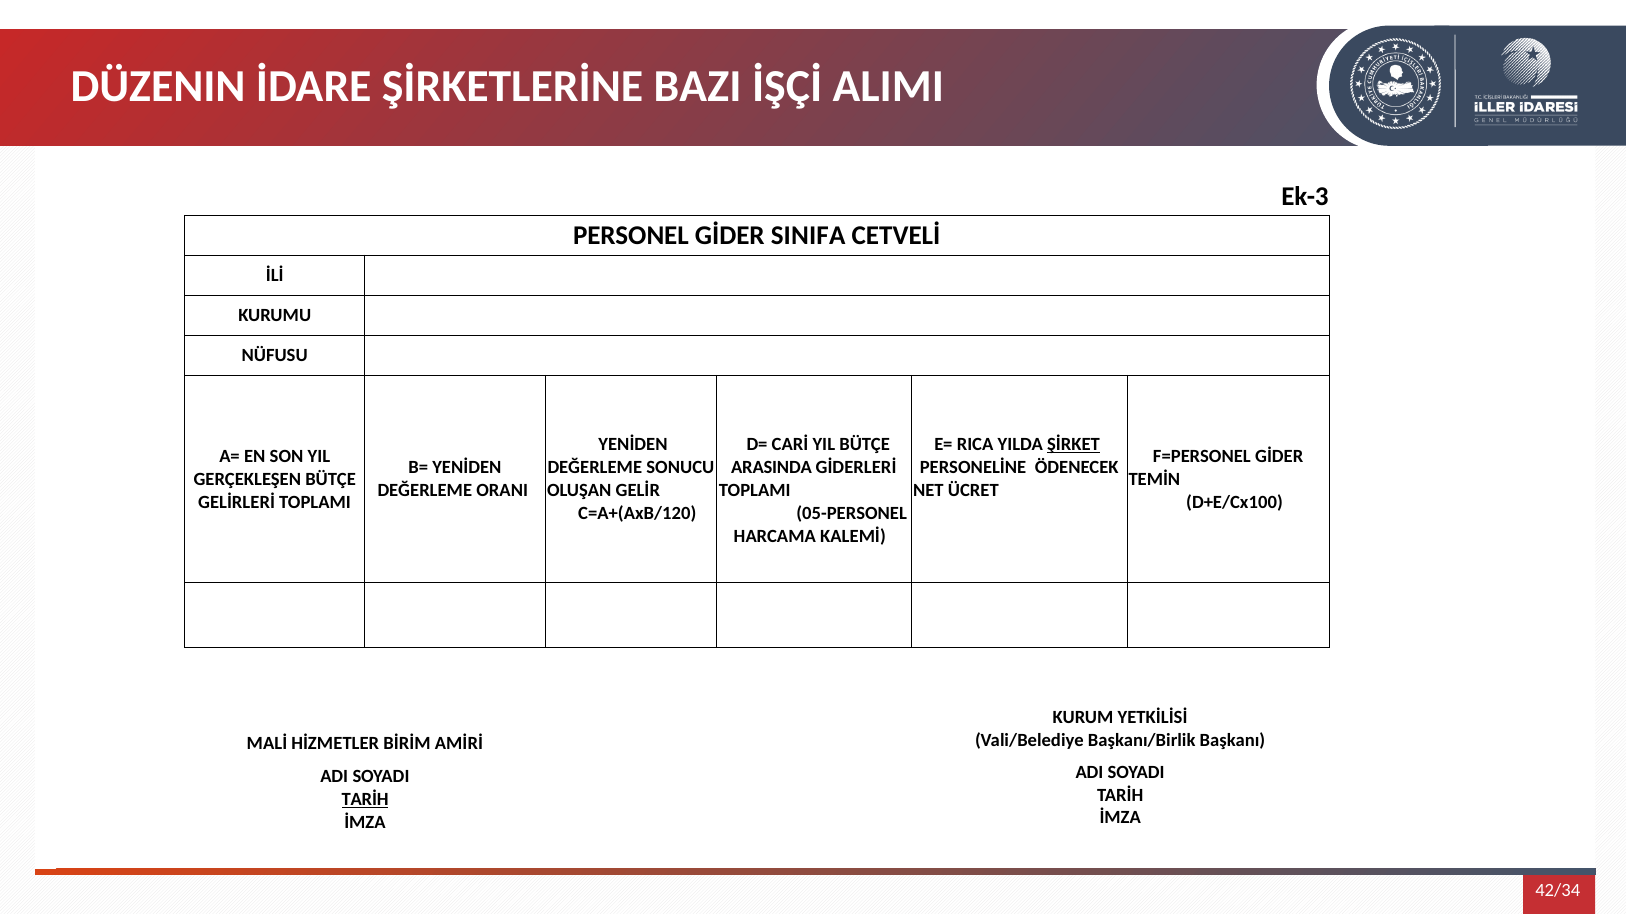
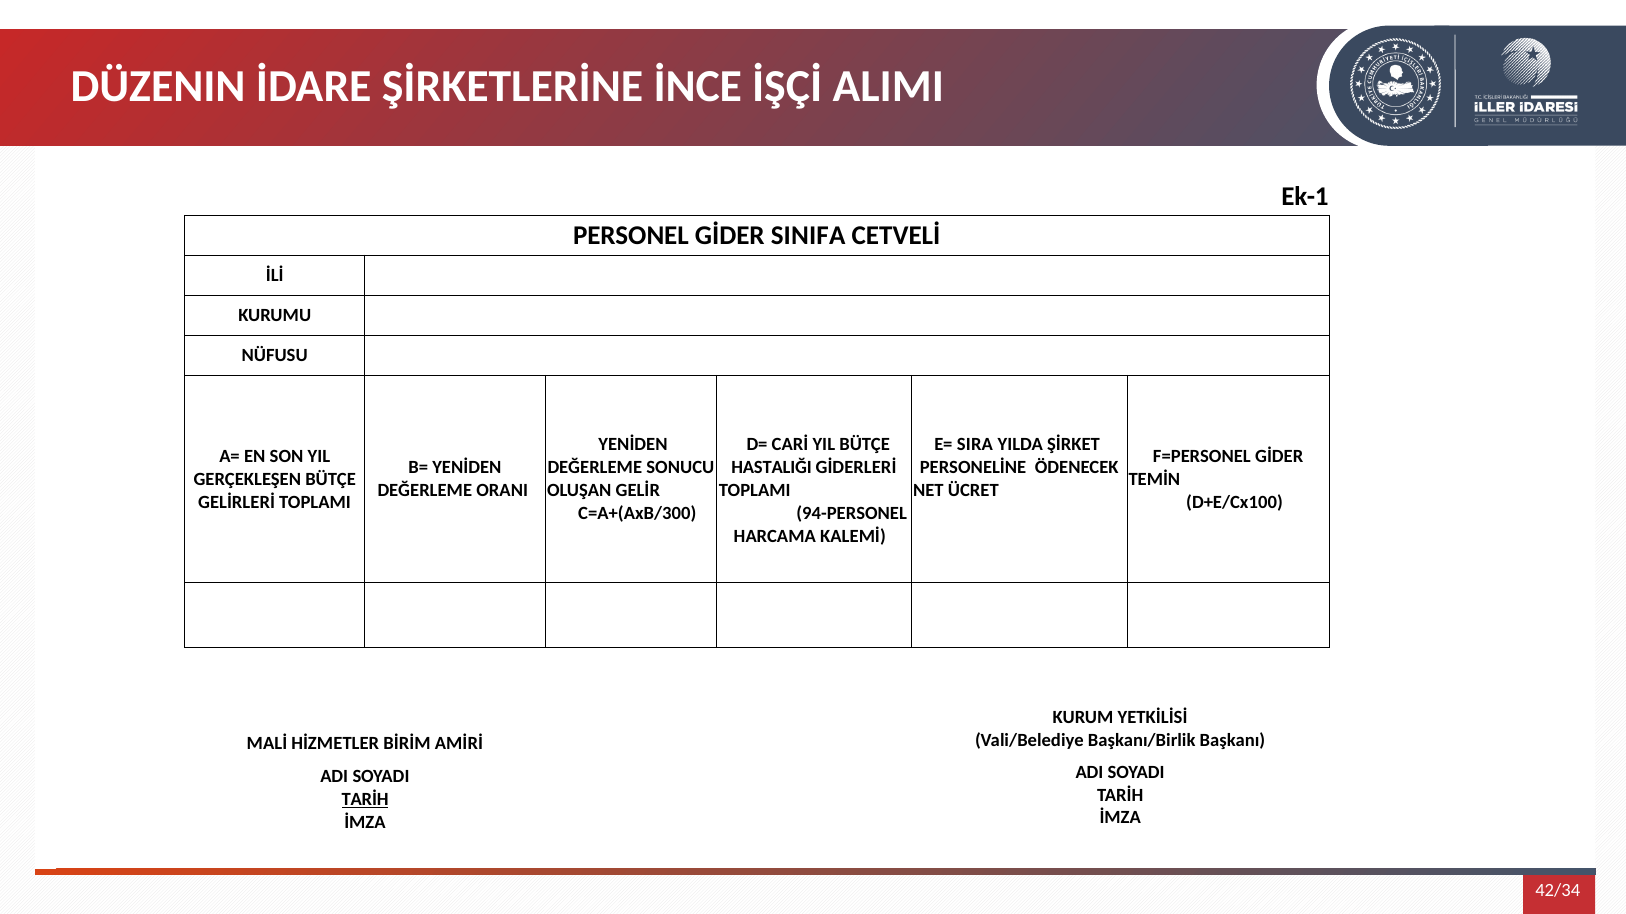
BAZI: BAZI -> İNCE (698, 87)
Ek-3: Ek-3 -> Ek-1 (1305, 196)
RICA: RICA -> SIRA (975, 445)
ŞİRKET underline: present -> none (1073, 445)
ARASINDA: ARASINDA -> HASTALIĞI (772, 468)
C=A+(AxB/120: C=A+(AxB/120 -> C=A+(AxB/300 (637, 514)
05-PERSONEL: 05-PERSONEL -> 94-PERSONEL (852, 514)
